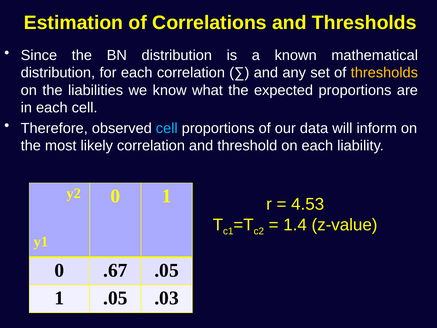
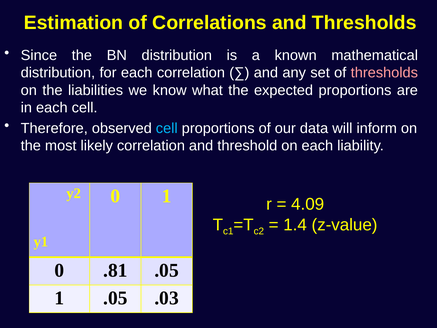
thresholds colour: yellow -> pink (384, 73)
4.53: 4.53 -> 4.09 (308, 204)
.67: .67 -> .81 (115, 270)
